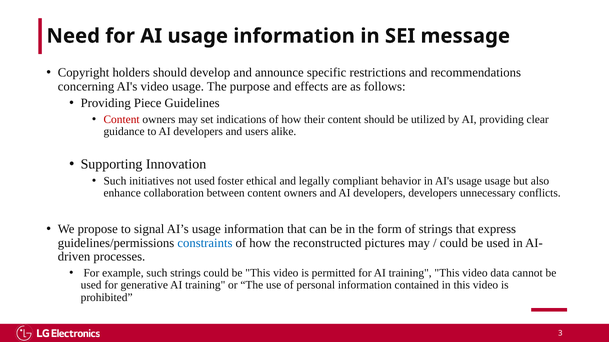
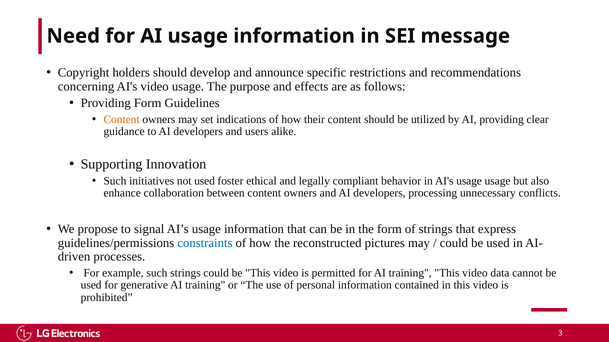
Providing Piece: Piece -> Form (148, 103)
Content colour: red -> orange (122, 120)
developers developers: developers -> processing (433, 193)
